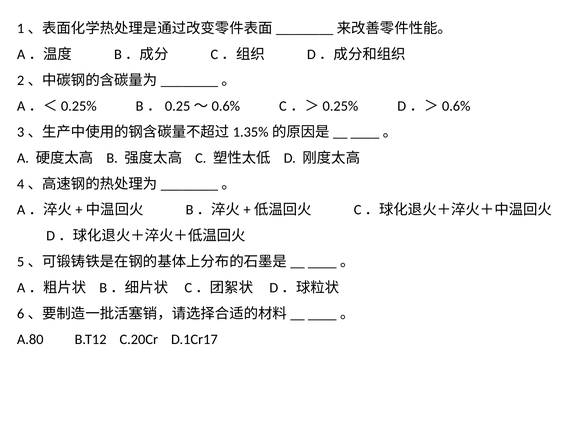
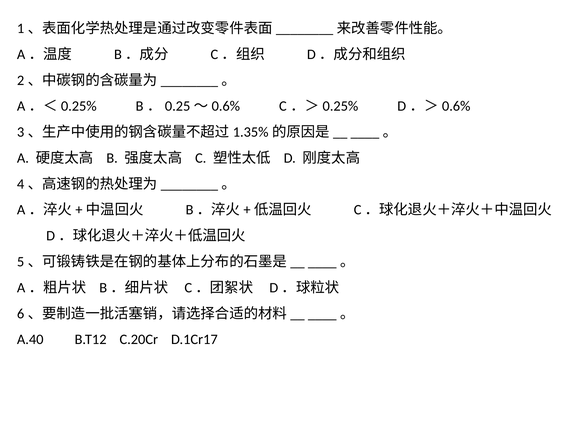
A.80: A.80 -> A.40 (30, 340)
